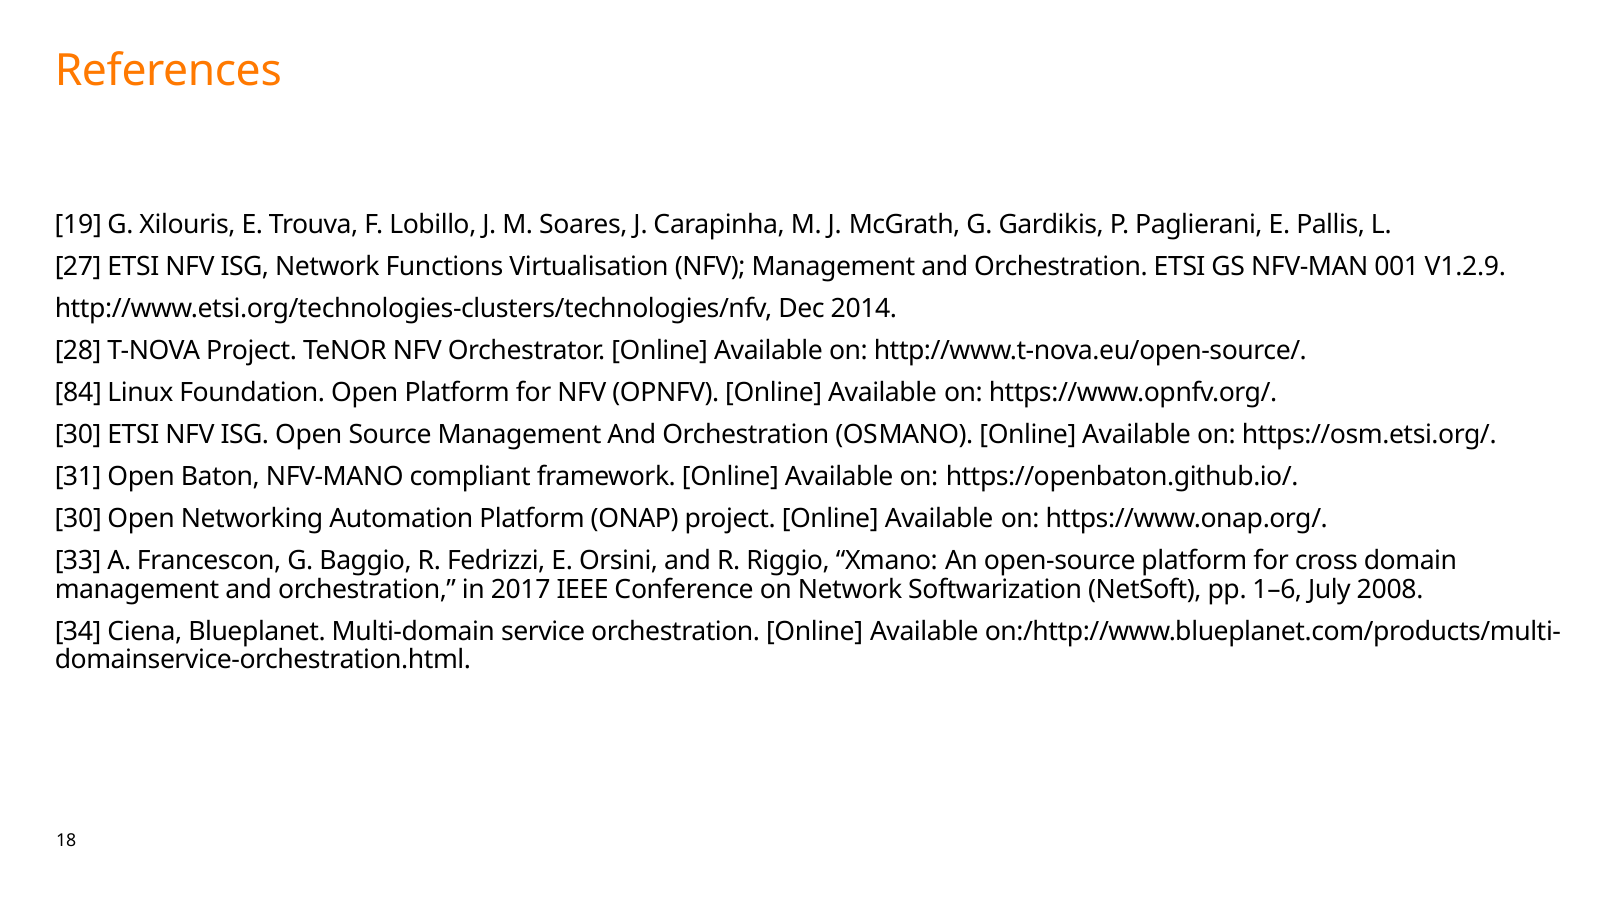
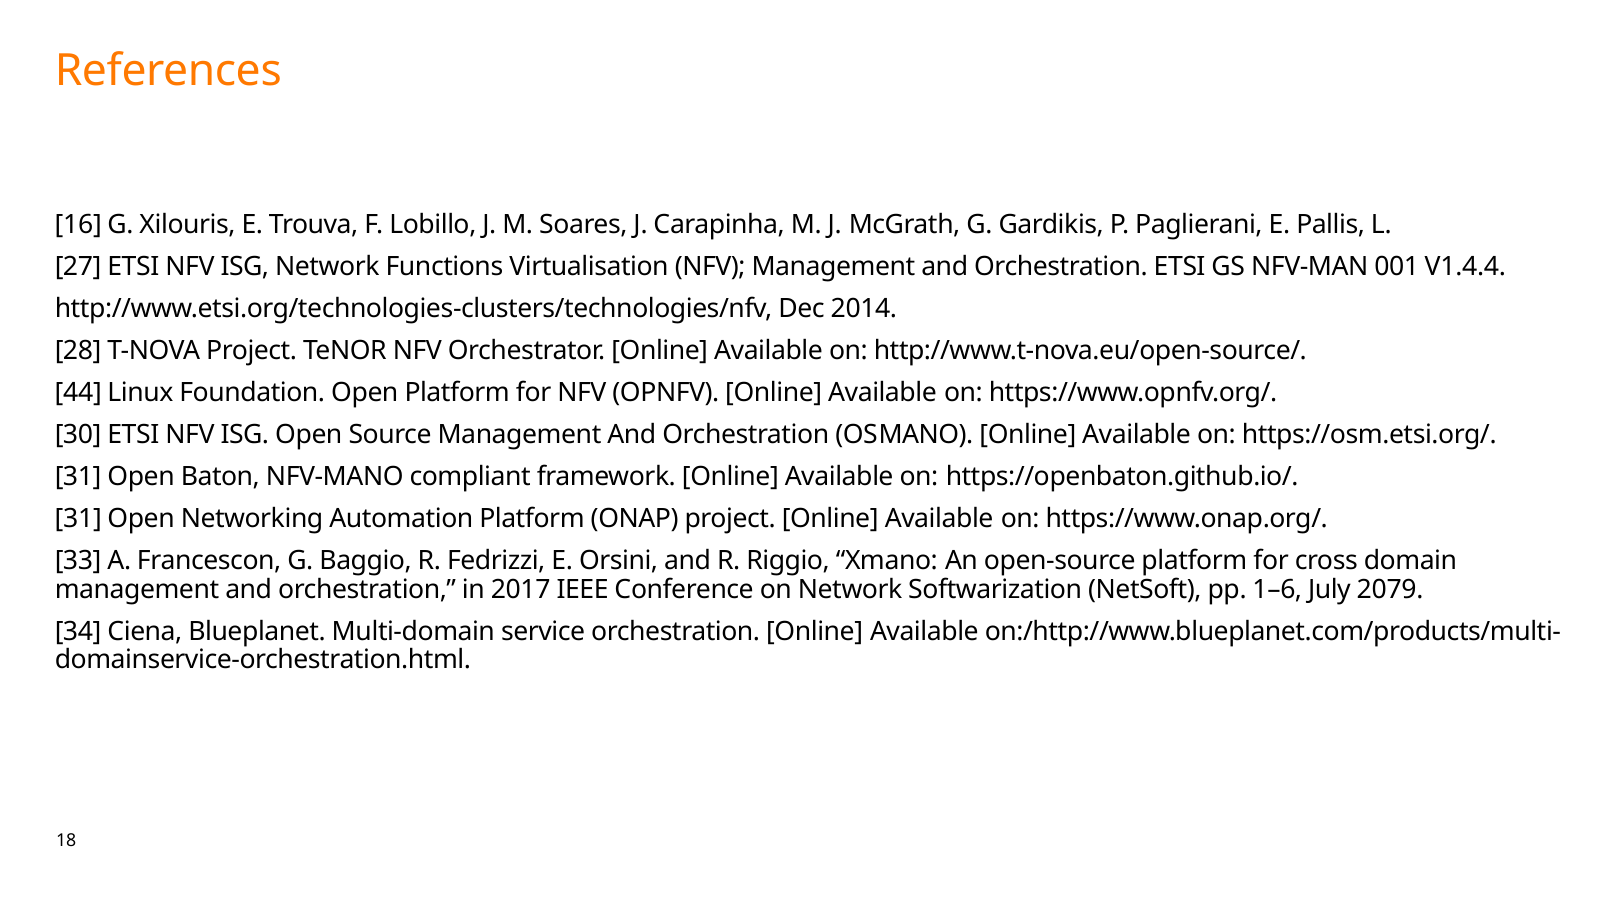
19: 19 -> 16 (78, 224)
V1.2.9: V1.2.9 -> V1.4.4 (1465, 266)
84: 84 -> 44 (78, 393)
30: 30 -> 31 (78, 519)
2008: 2008 -> 2079 (1390, 590)
